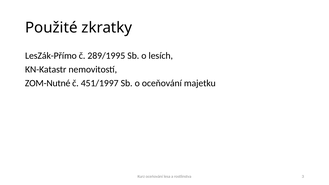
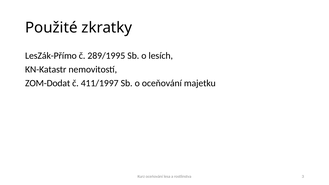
ZOM-Nutné: ZOM-Nutné -> ZOM-Dodat (48, 83)
451/1997: 451/1997 -> 411/1997 (100, 83)
